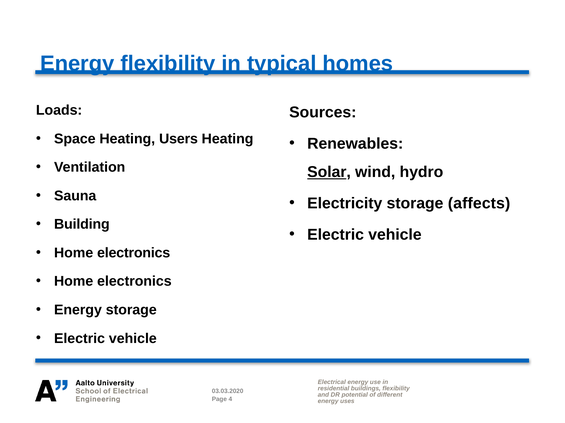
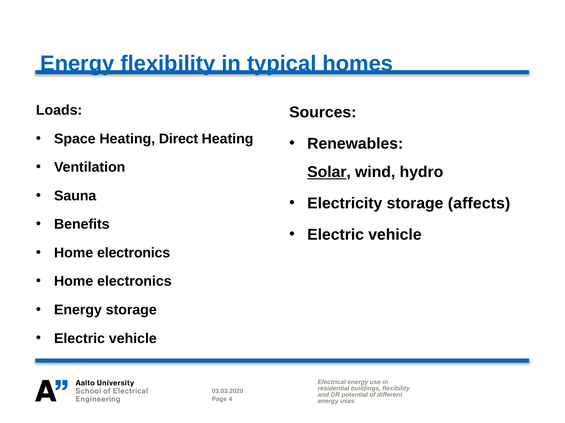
Users: Users -> Direct (178, 139)
Building: Building -> Benefits (82, 225)
